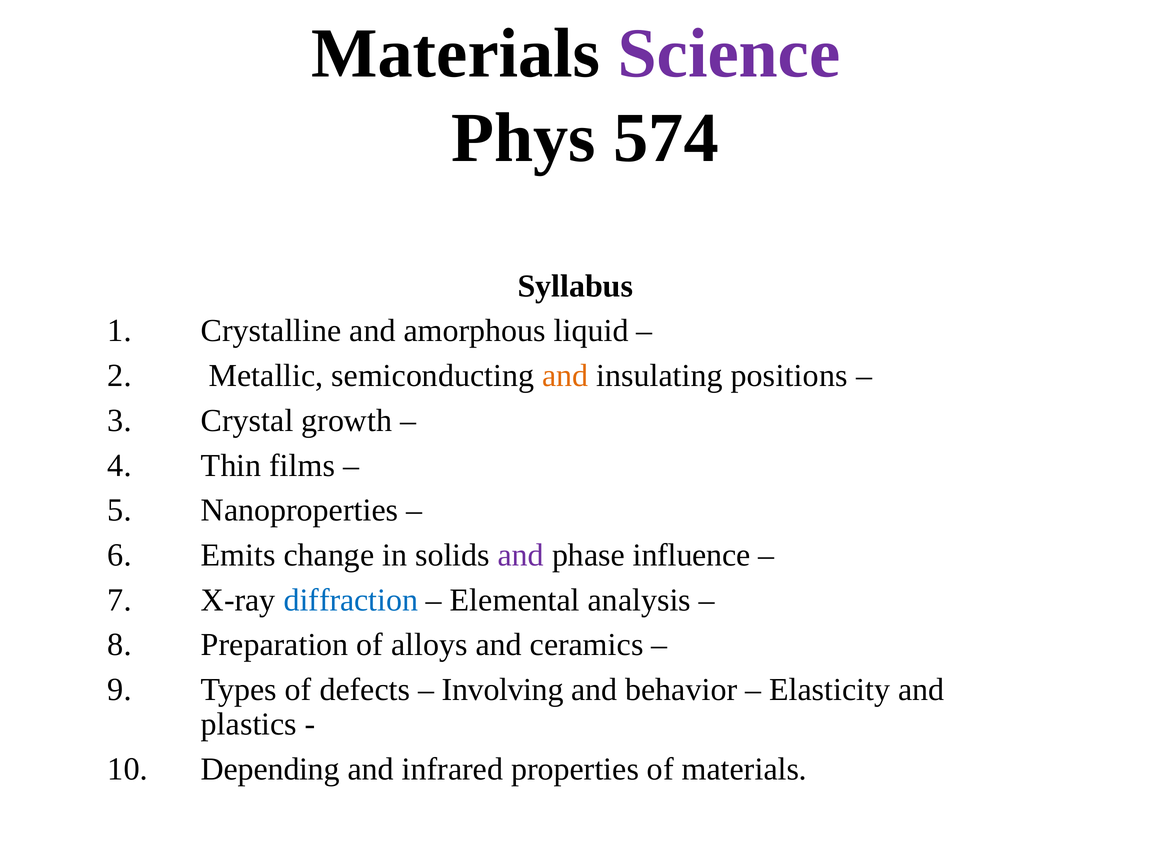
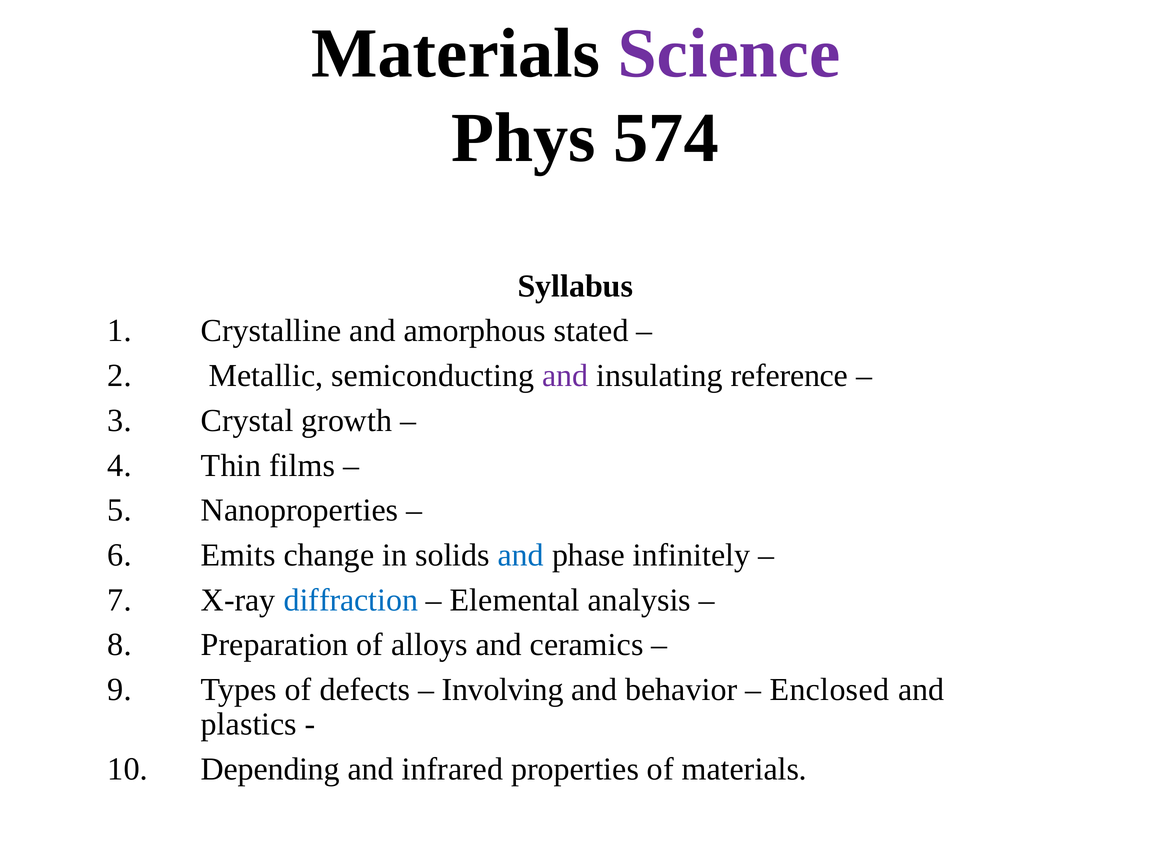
liquid: liquid -> stated (591, 331)
and colour: orange -> purple (565, 376)
positions: positions -> reference (789, 376)
and colour: purple -> blue (521, 555)
influence: influence -> infinitely (692, 555)
Elasticity: Elasticity -> Enclosed (829, 690)
